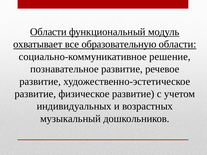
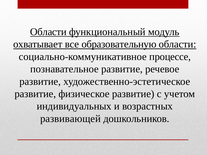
решение: решение -> процессе (170, 57)
музыкальный: музыкальный -> развивающей (70, 119)
